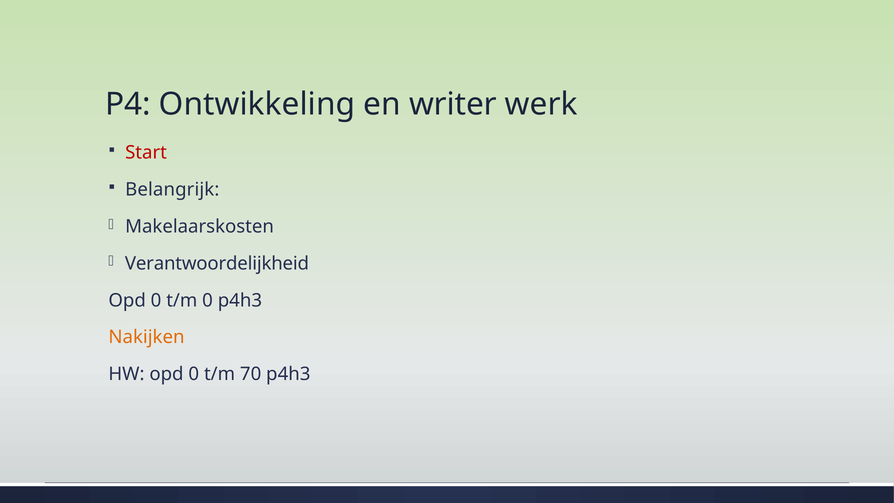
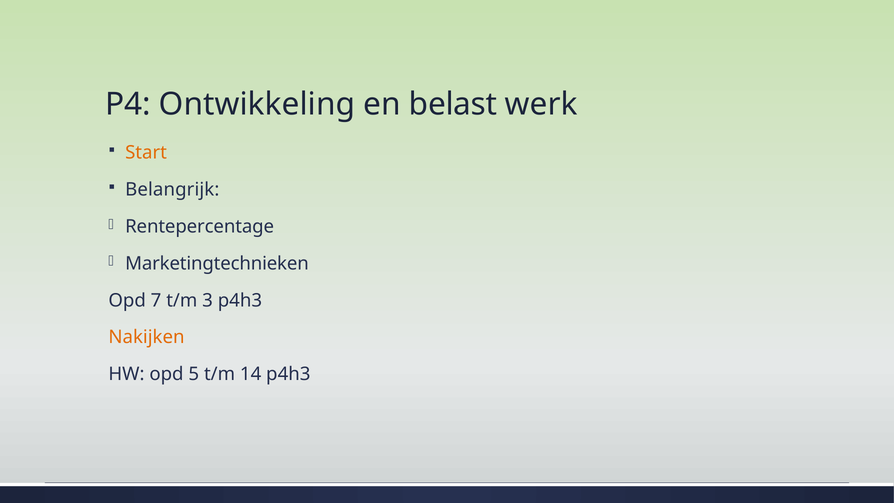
writer: writer -> belast (453, 104)
Start colour: red -> orange (146, 153)
Makelaarskosten: Makelaarskosten -> Rentepercentage (200, 227)
Verantwoordelijkheid: Verantwoordelijkheid -> Marketingtechnieken (217, 263)
0: 0 -> 7 (156, 300)
t/m 0: 0 -> 3 (208, 300)
HW opd 0: 0 -> 5 (194, 374)
70: 70 -> 14 (251, 374)
